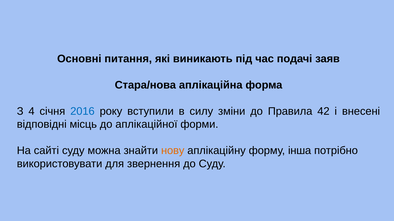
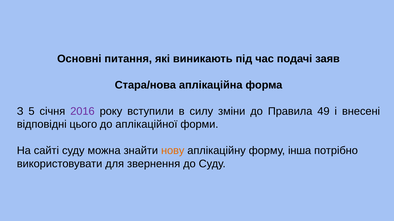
4: 4 -> 5 (32, 112)
2016 colour: blue -> purple (82, 112)
42: 42 -> 49 (323, 112)
місць: місць -> цього (83, 125)
